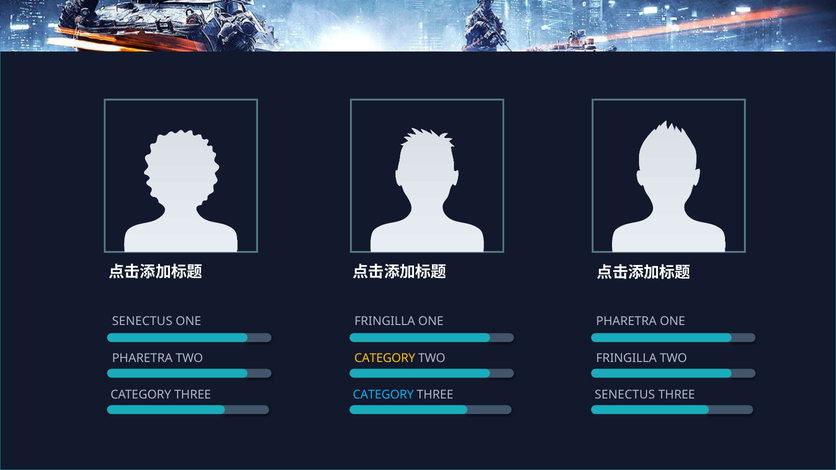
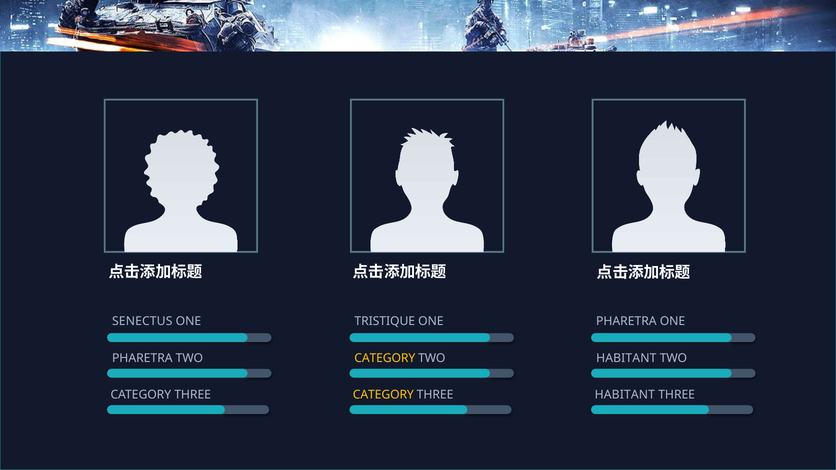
FRINGILLA: FRINGILLA -> TRISTIQUE (385, 321)
FRINGILLA: FRINGILLA -> HABITANT (626, 358)
CATEGORY colour: light blue -> yellow (383, 395)
SENECTUS: SENECTUS -> HABITANT (625, 395)
